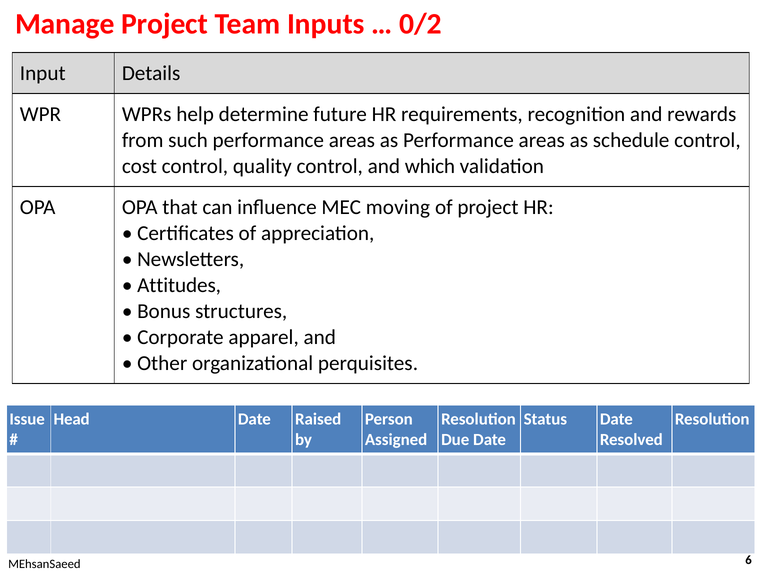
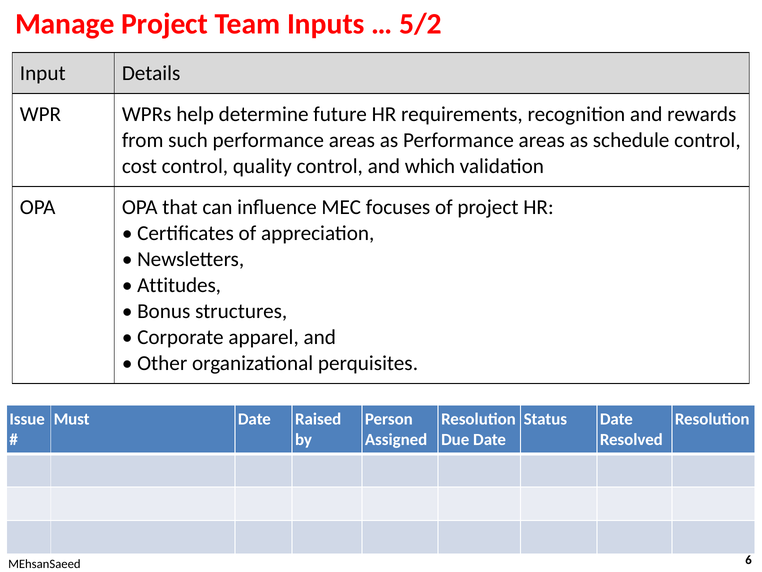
0/2: 0/2 -> 5/2 (420, 24)
moving: moving -> focuses (398, 207)
Head: Head -> Must (72, 419)
